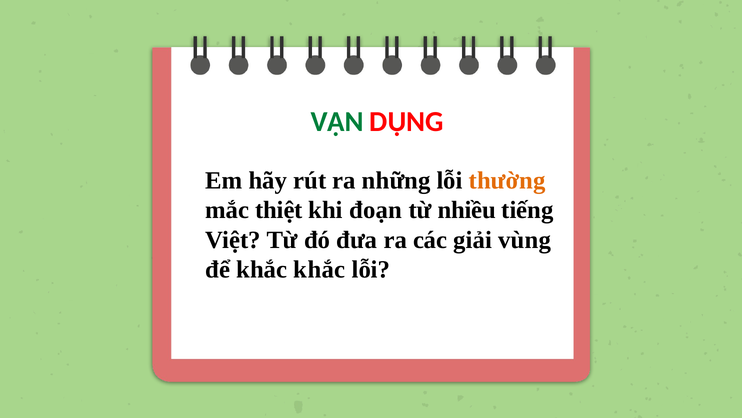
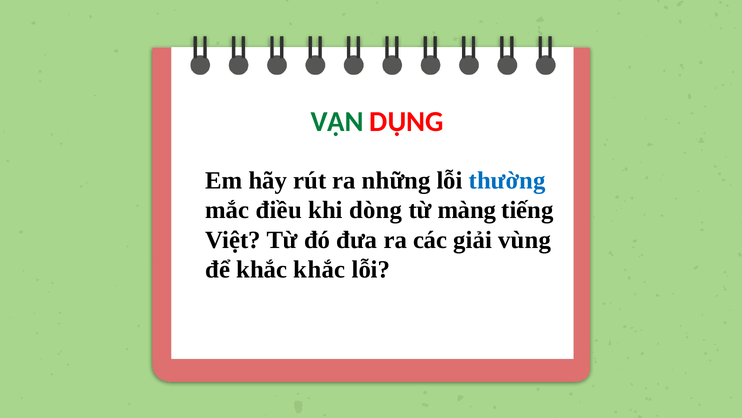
thường colour: orange -> blue (507, 180)
thiệt: thiệt -> điều (279, 210)
đoạn: đoạn -> dòng (376, 210)
nhiều: nhiều -> màng (467, 210)
